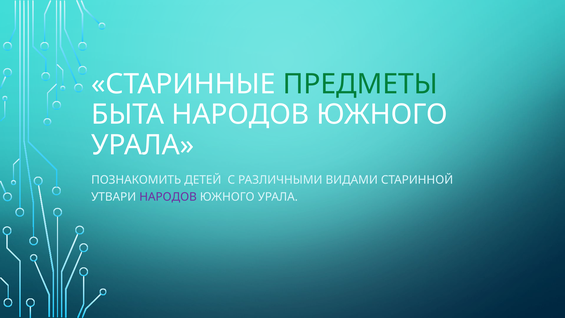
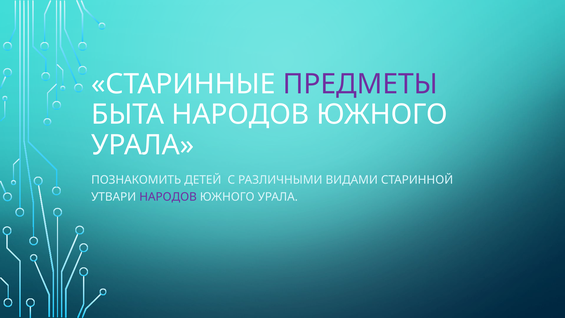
ПРЕДМЕТЫ colour: green -> purple (360, 84)
